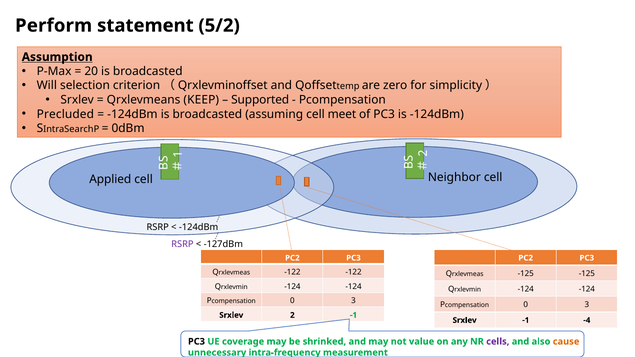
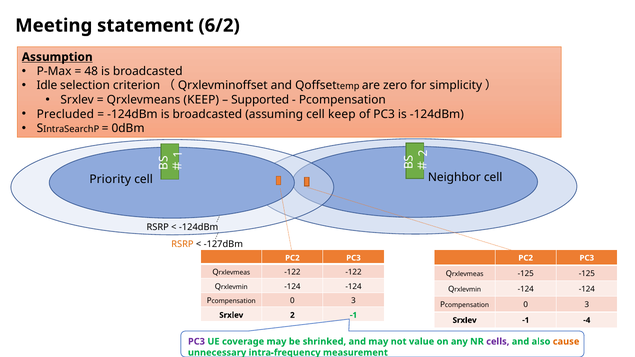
Perform: Perform -> Meeting (54, 26)
5/2: 5/2 -> 6/2 (219, 26)
20: 20 -> 48 (91, 71)
Will: Will -> Idle (47, 86)
cell meet: meet -> keep (342, 114)
Applied: Applied -> Priority (110, 179)
RSRP colour: purple -> orange (182, 244)
PC3 colour: black -> purple (196, 342)
